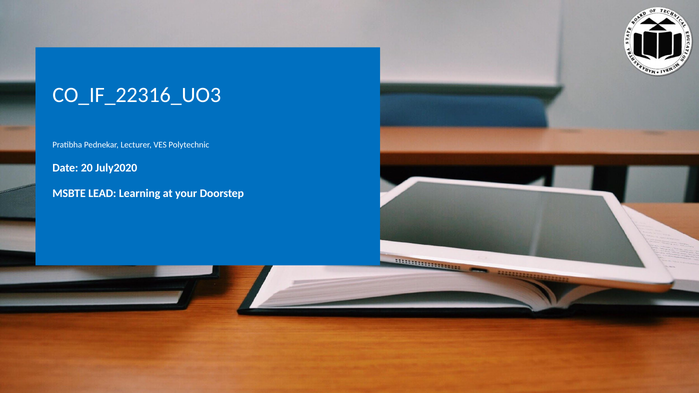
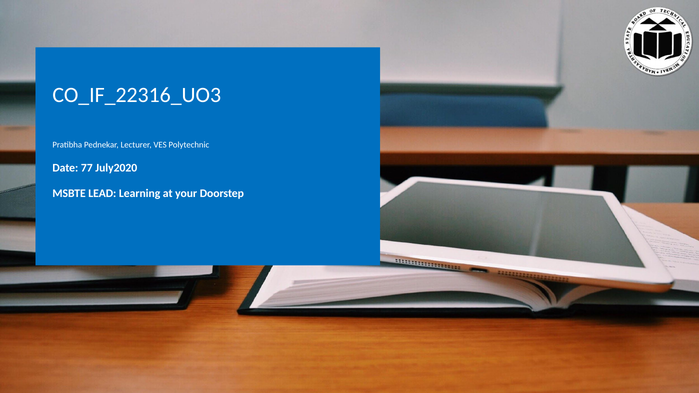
20: 20 -> 77 (87, 168)
